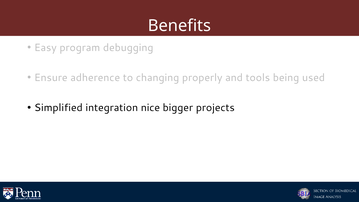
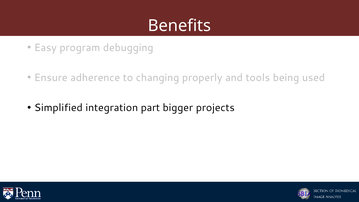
nice: nice -> part (150, 108)
